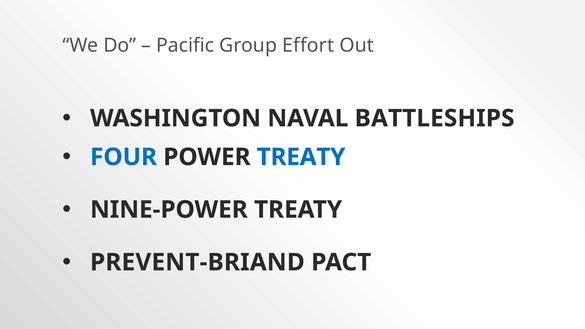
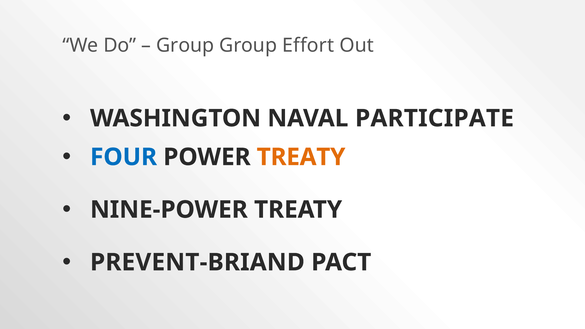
Pacific: Pacific -> Group (185, 46)
BATTLESHIPS: BATTLESHIPS -> PARTICIPATE (435, 118)
TREATY colour: blue -> orange (301, 157)
